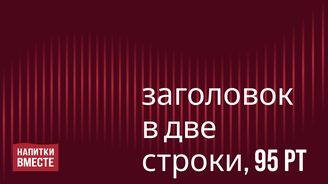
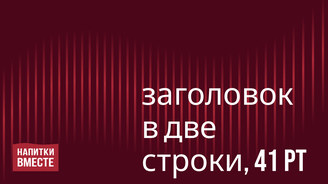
95: 95 -> 41 (267, 162)
